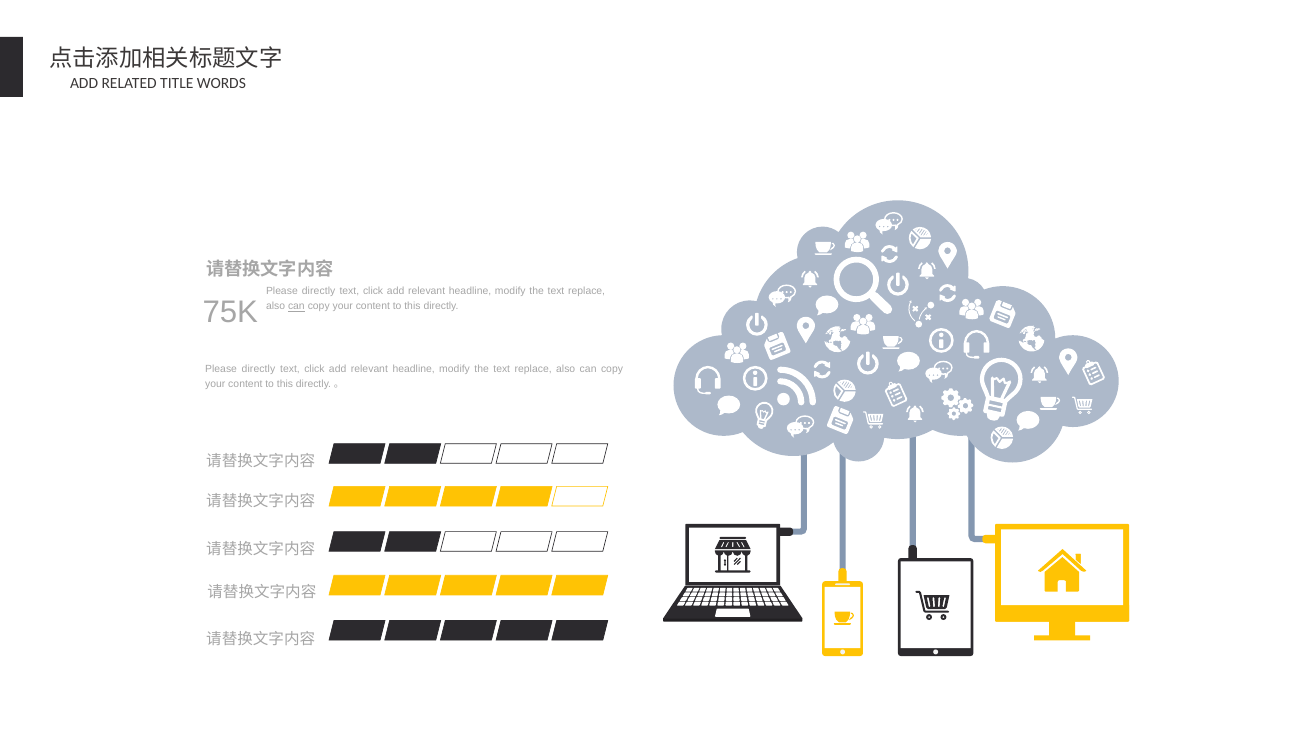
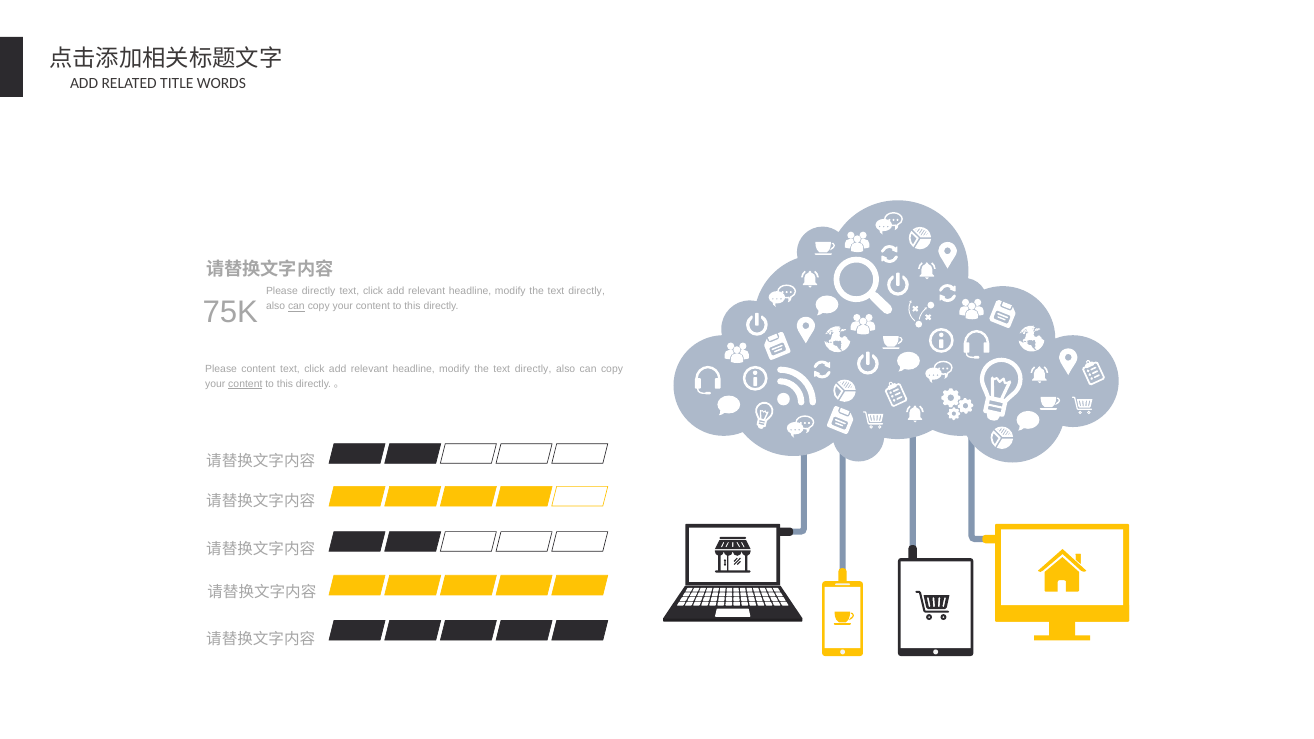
replace: replace -> directly (587, 292)
directly: directly -> content (259, 369)
replace: replace -> directly (533, 369)
content underline: none -> present (245, 384)
